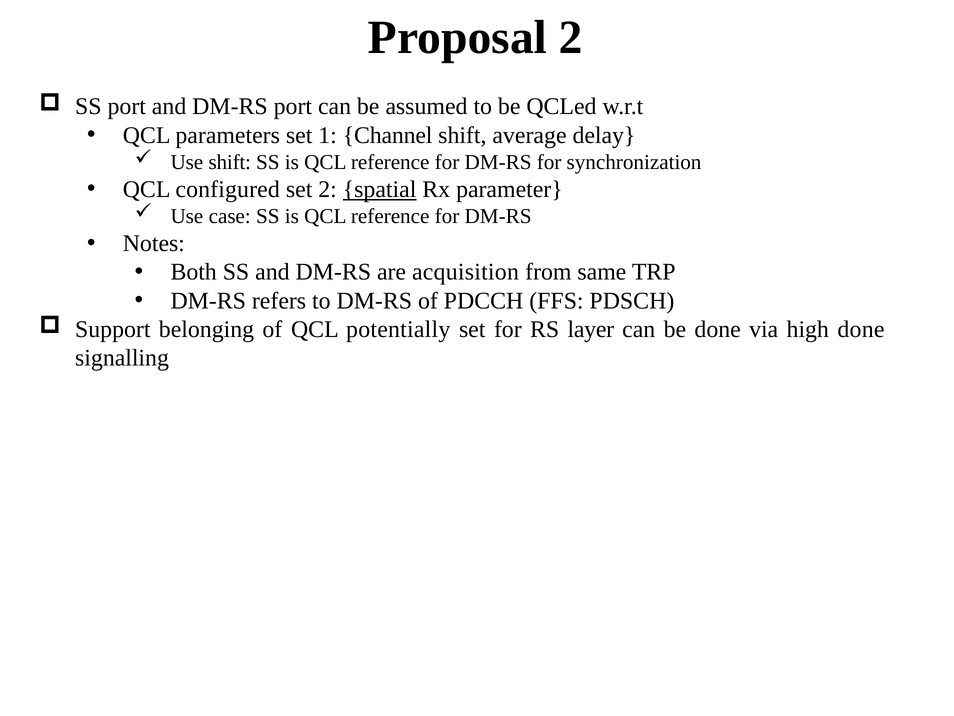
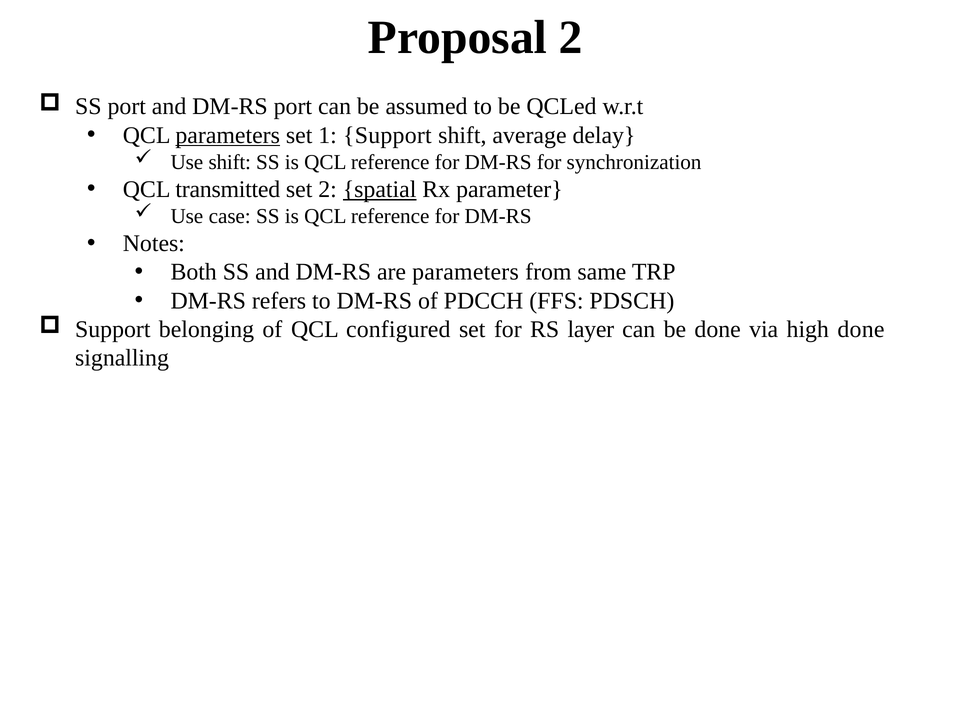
parameters underline: none -> present (228, 135)
1 Channel: Channel -> Support (387, 135)
configured: configured -> transmitted (228, 189)
are acquisition: acquisition -> parameters (465, 272)
potentially: potentially -> configured (398, 329)
